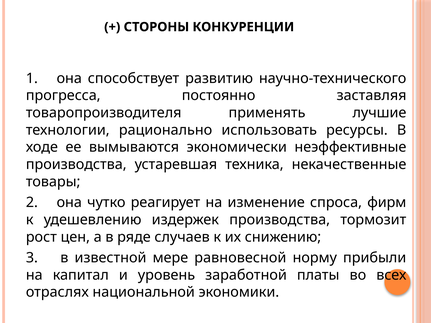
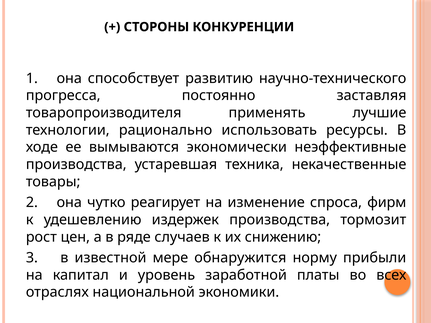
равновесной: равновесной -> обнаружится (240, 258)
